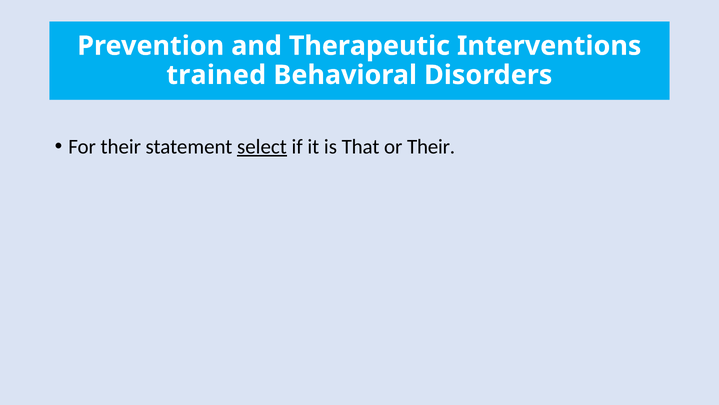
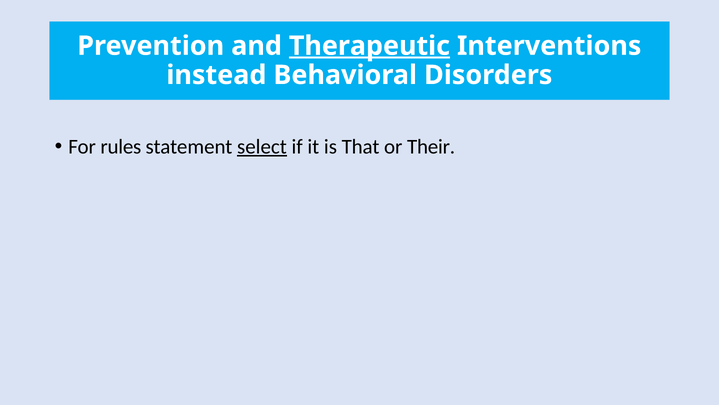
Therapeutic underline: none -> present (369, 46)
trained: trained -> instead (216, 75)
For their: their -> rules (121, 146)
